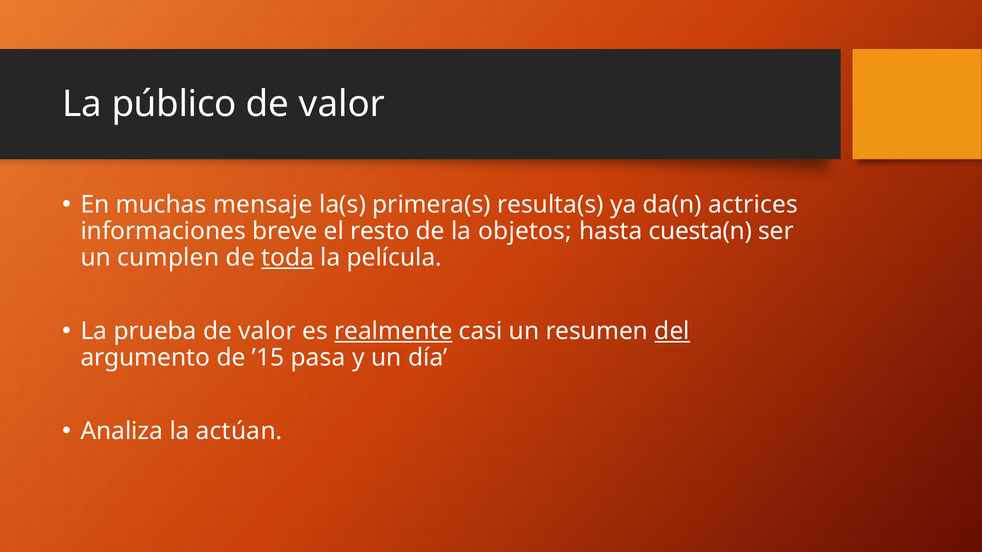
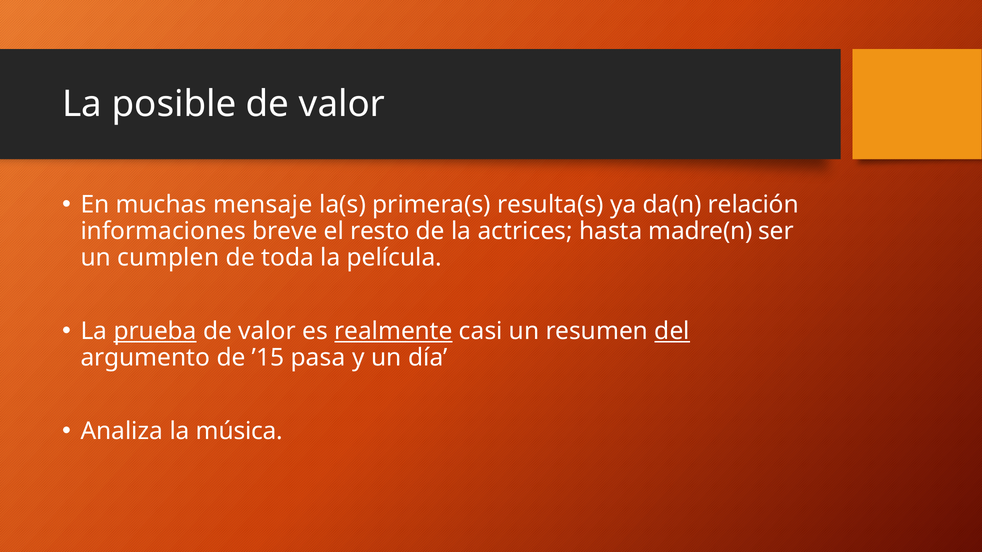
público: público -> posible (174, 104)
actrices: actrices -> relación (753, 205)
objetos: objetos -> actrices (525, 232)
cuesta(n: cuesta(n -> madre(n (700, 232)
toda underline: present -> none (288, 258)
prueba underline: none -> present (155, 331)
actúan: actúan -> música (239, 431)
